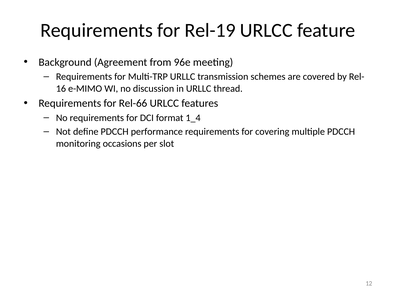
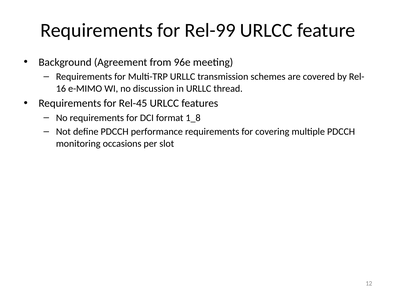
Rel-19: Rel-19 -> Rel-99 (210, 30)
Rel-66: Rel-66 -> Rel-45 (133, 103)
1_4: 1_4 -> 1_8 (193, 118)
